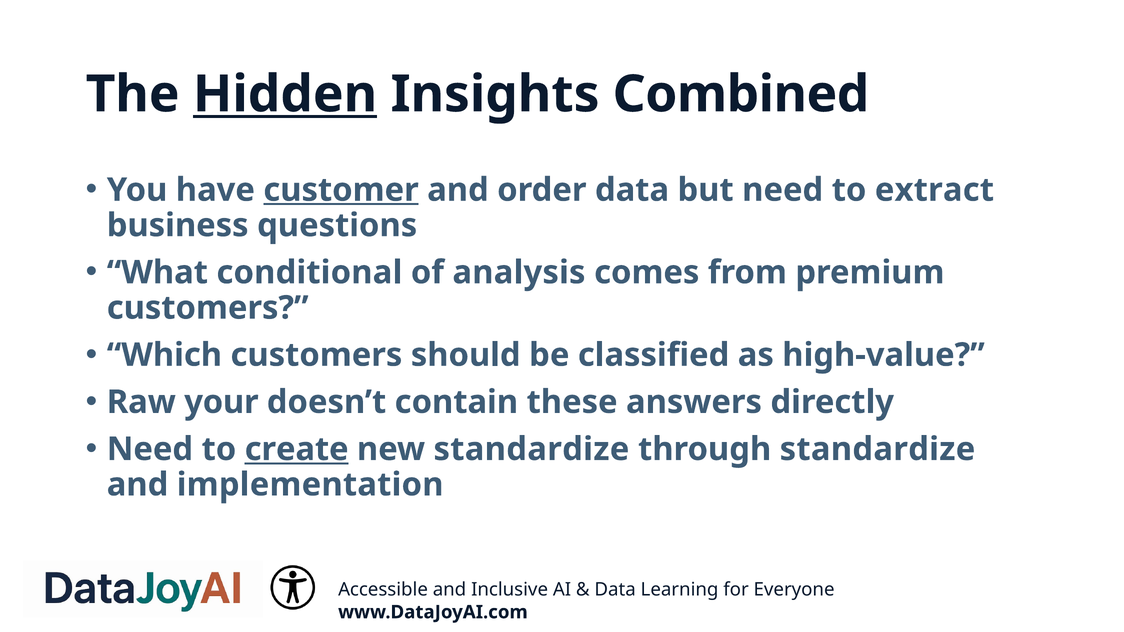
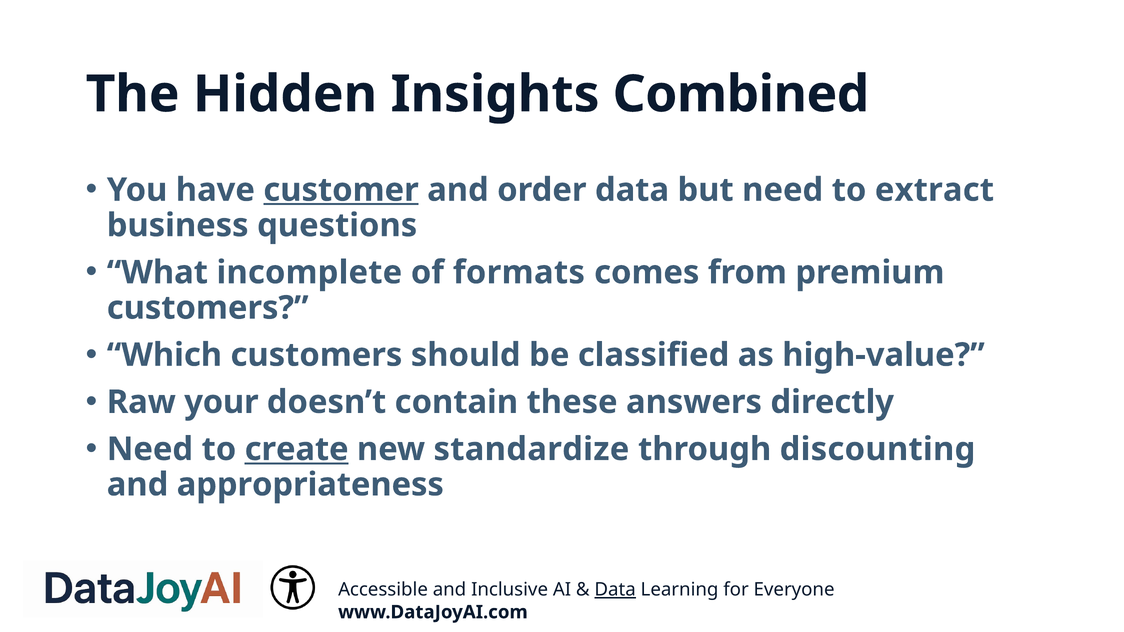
Hidden underline: present -> none (285, 94)
conditional: conditional -> incomplete (309, 273)
analysis: analysis -> formats (519, 273)
through standardize: standardize -> discounting (877, 449)
implementation: implementation -> appropriateness (310, 485)
Data underline: none -> present (615, 590)
